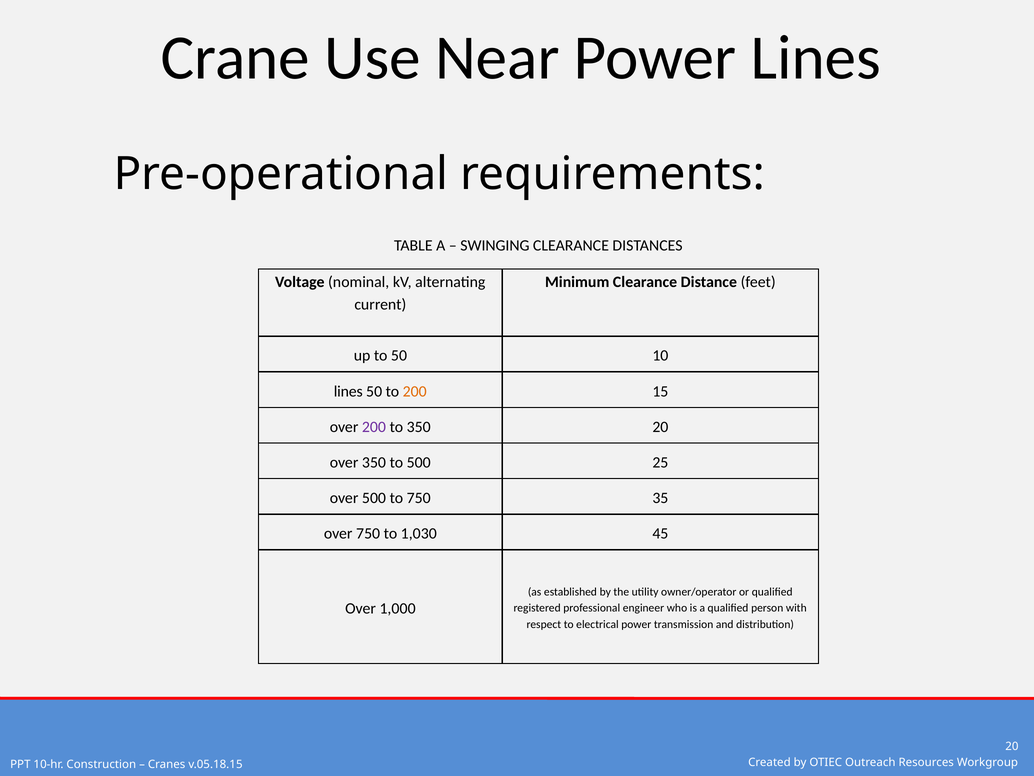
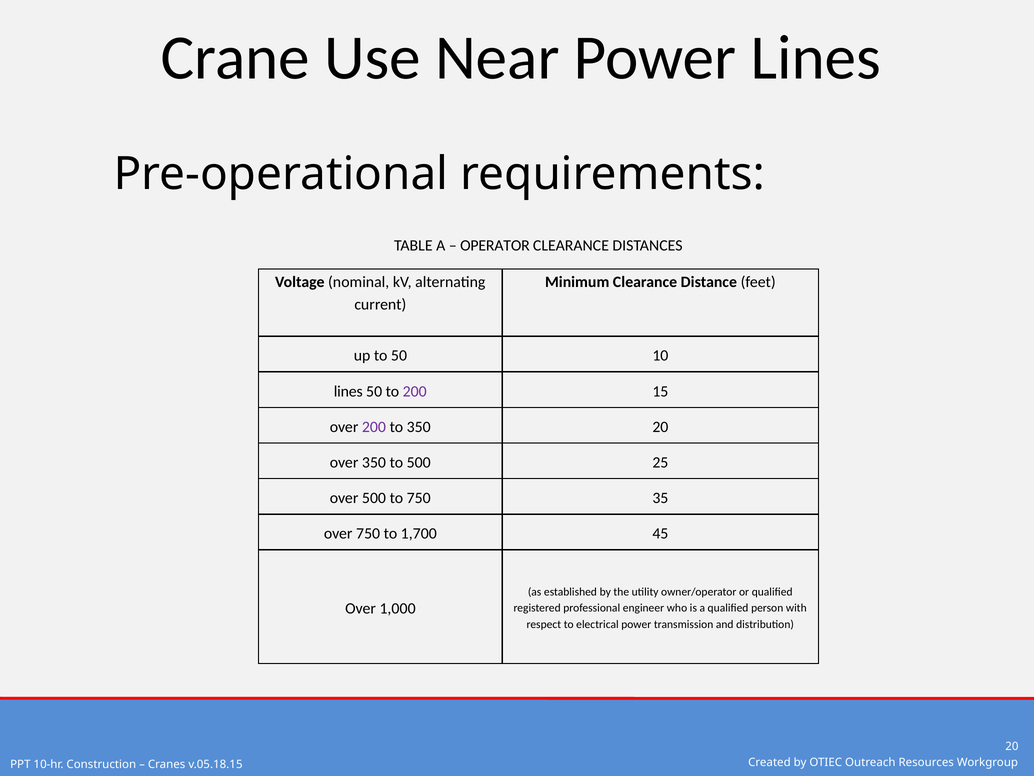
SWINGING: SWINGING -> OPERATOR (495, 246)
200 colour: orange -> purple (415, 391)
1,030: 1,030 -> 1,700 (419, 533)
